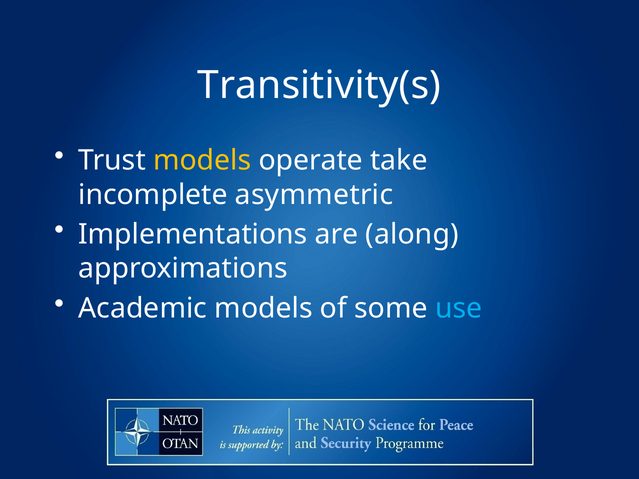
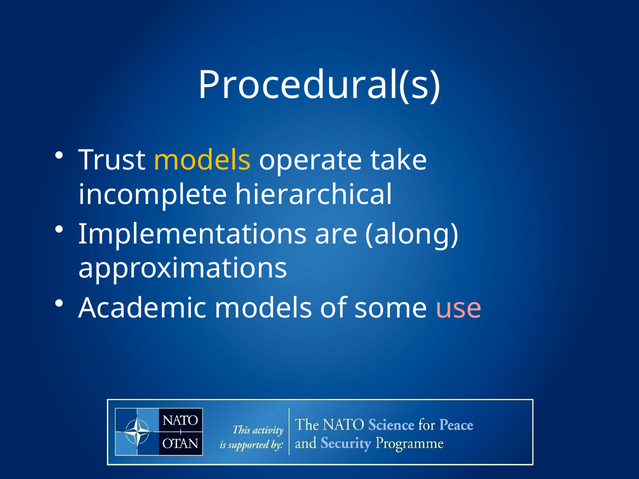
Transitivity(s: Transitivity(s -> Procedural(s (319, 85)
asymmetric: asymmetric -> hierarchical (314, 195)
use colour: light blue -> pink (459, 308)
